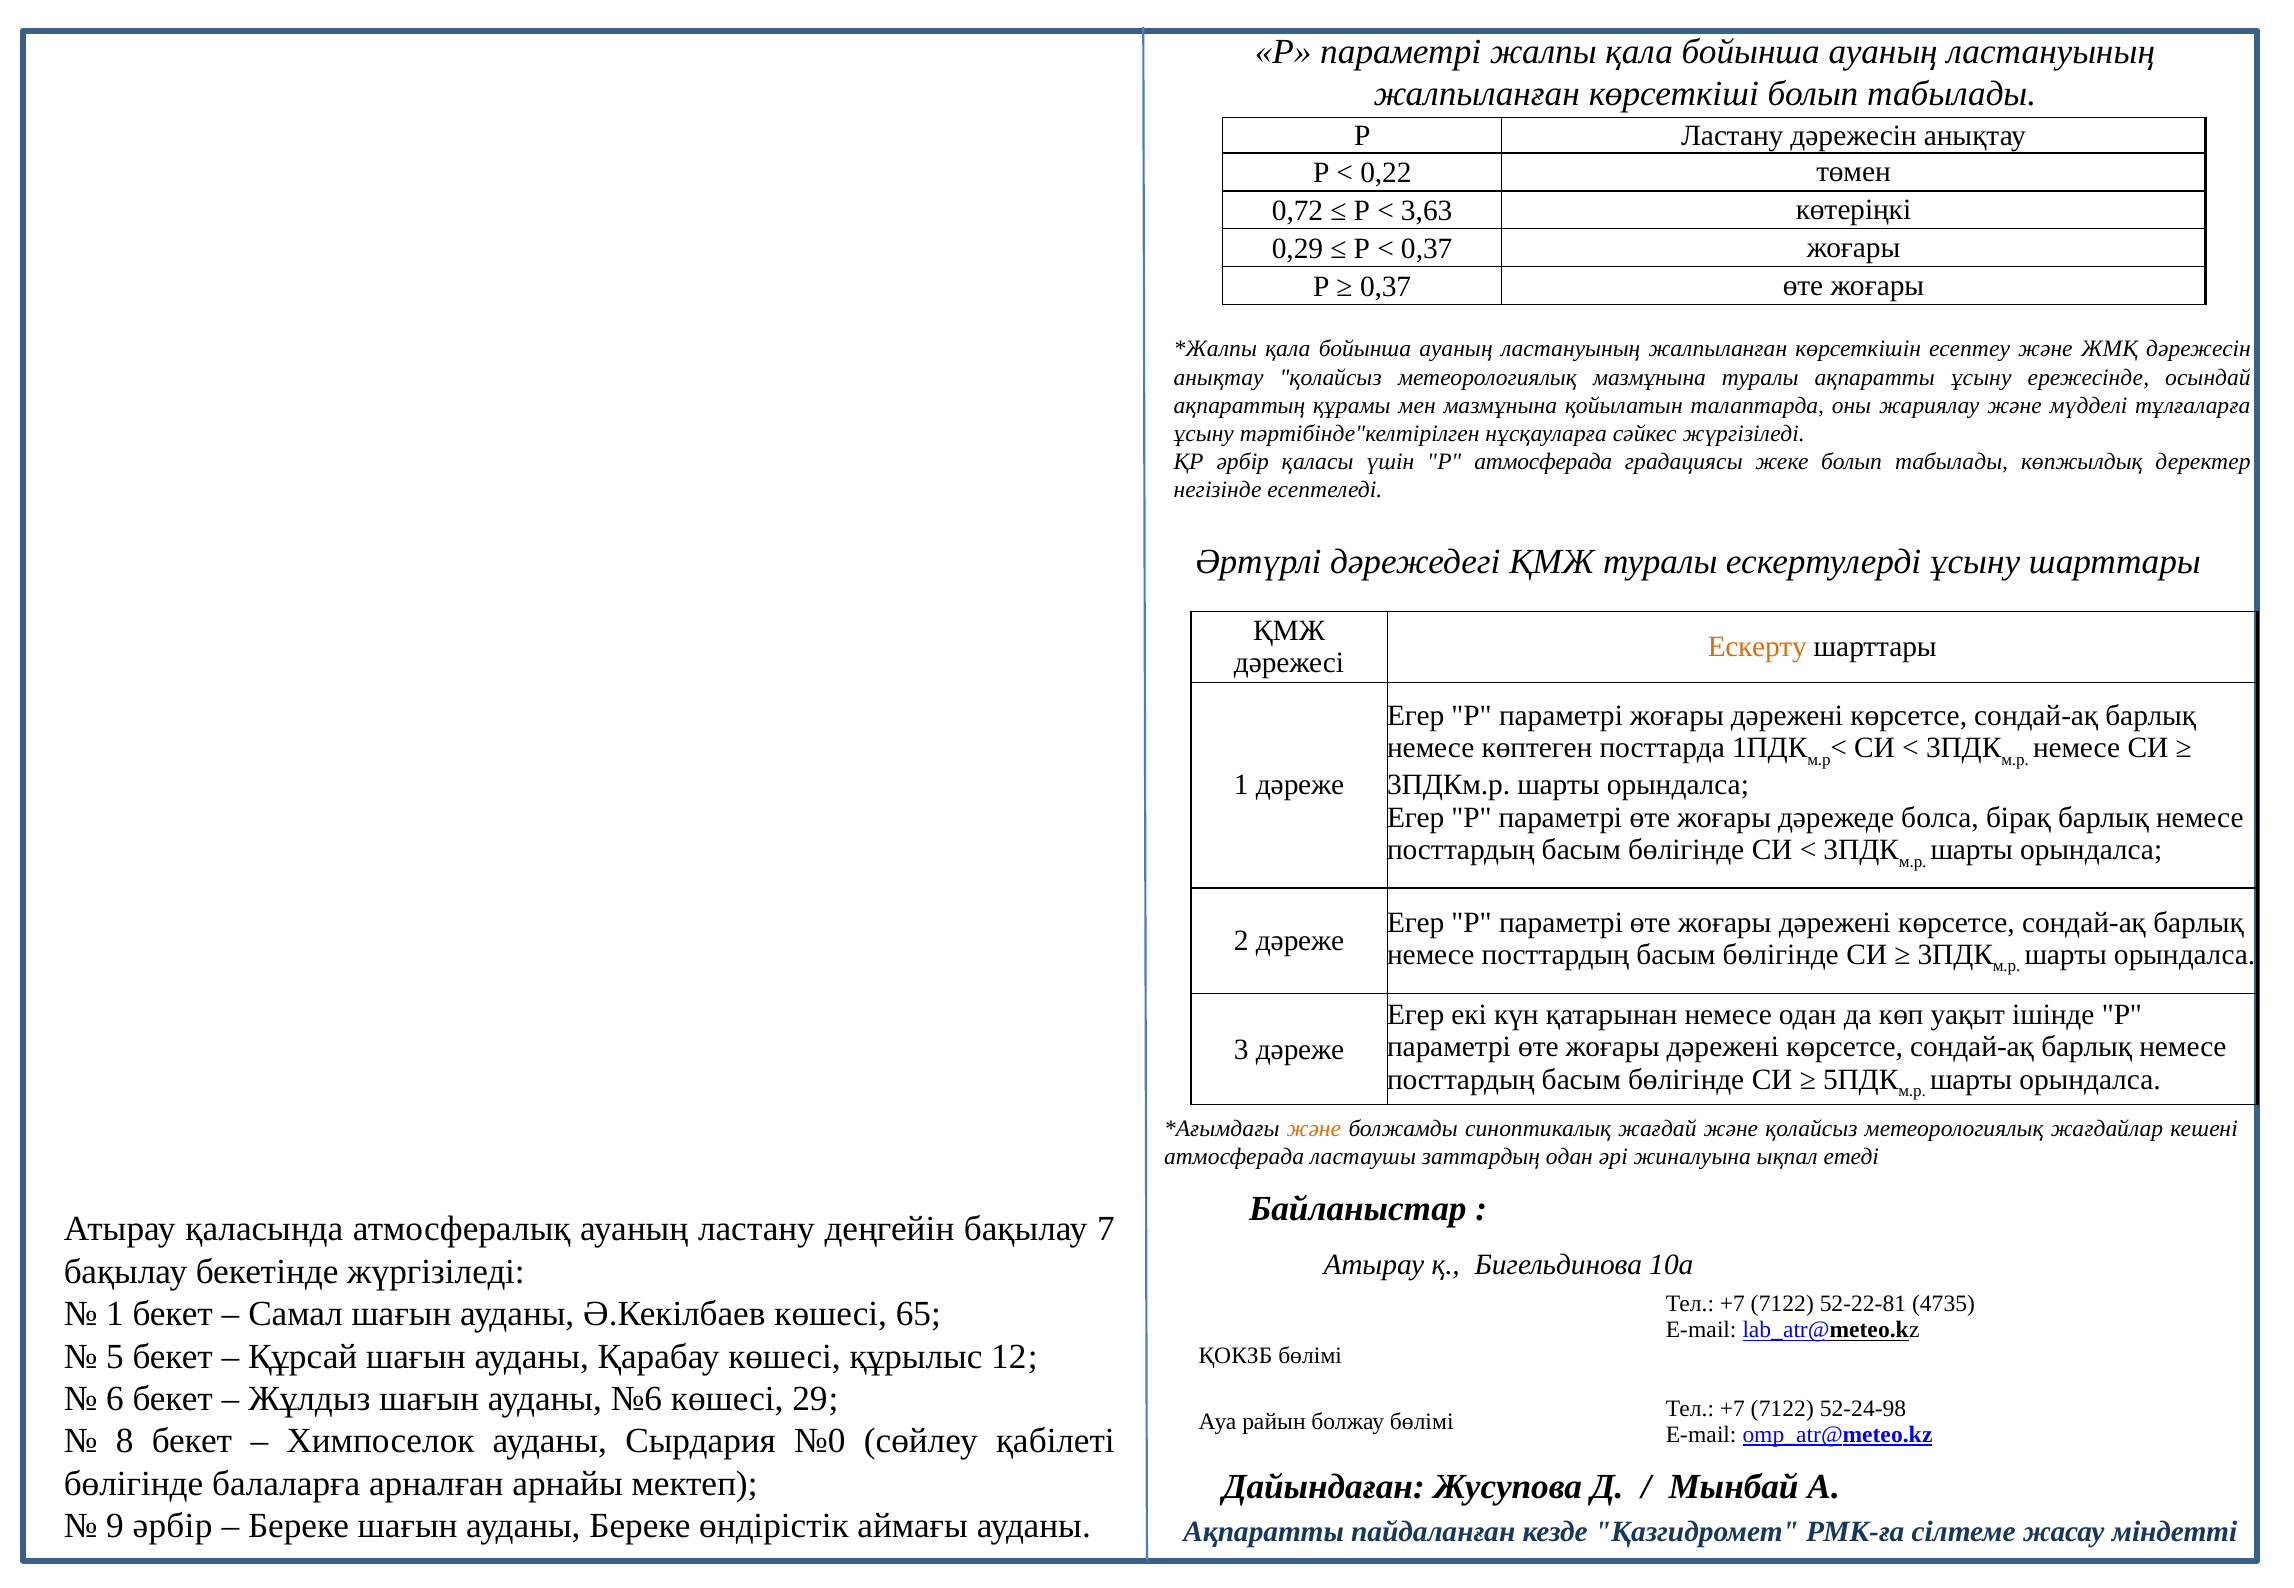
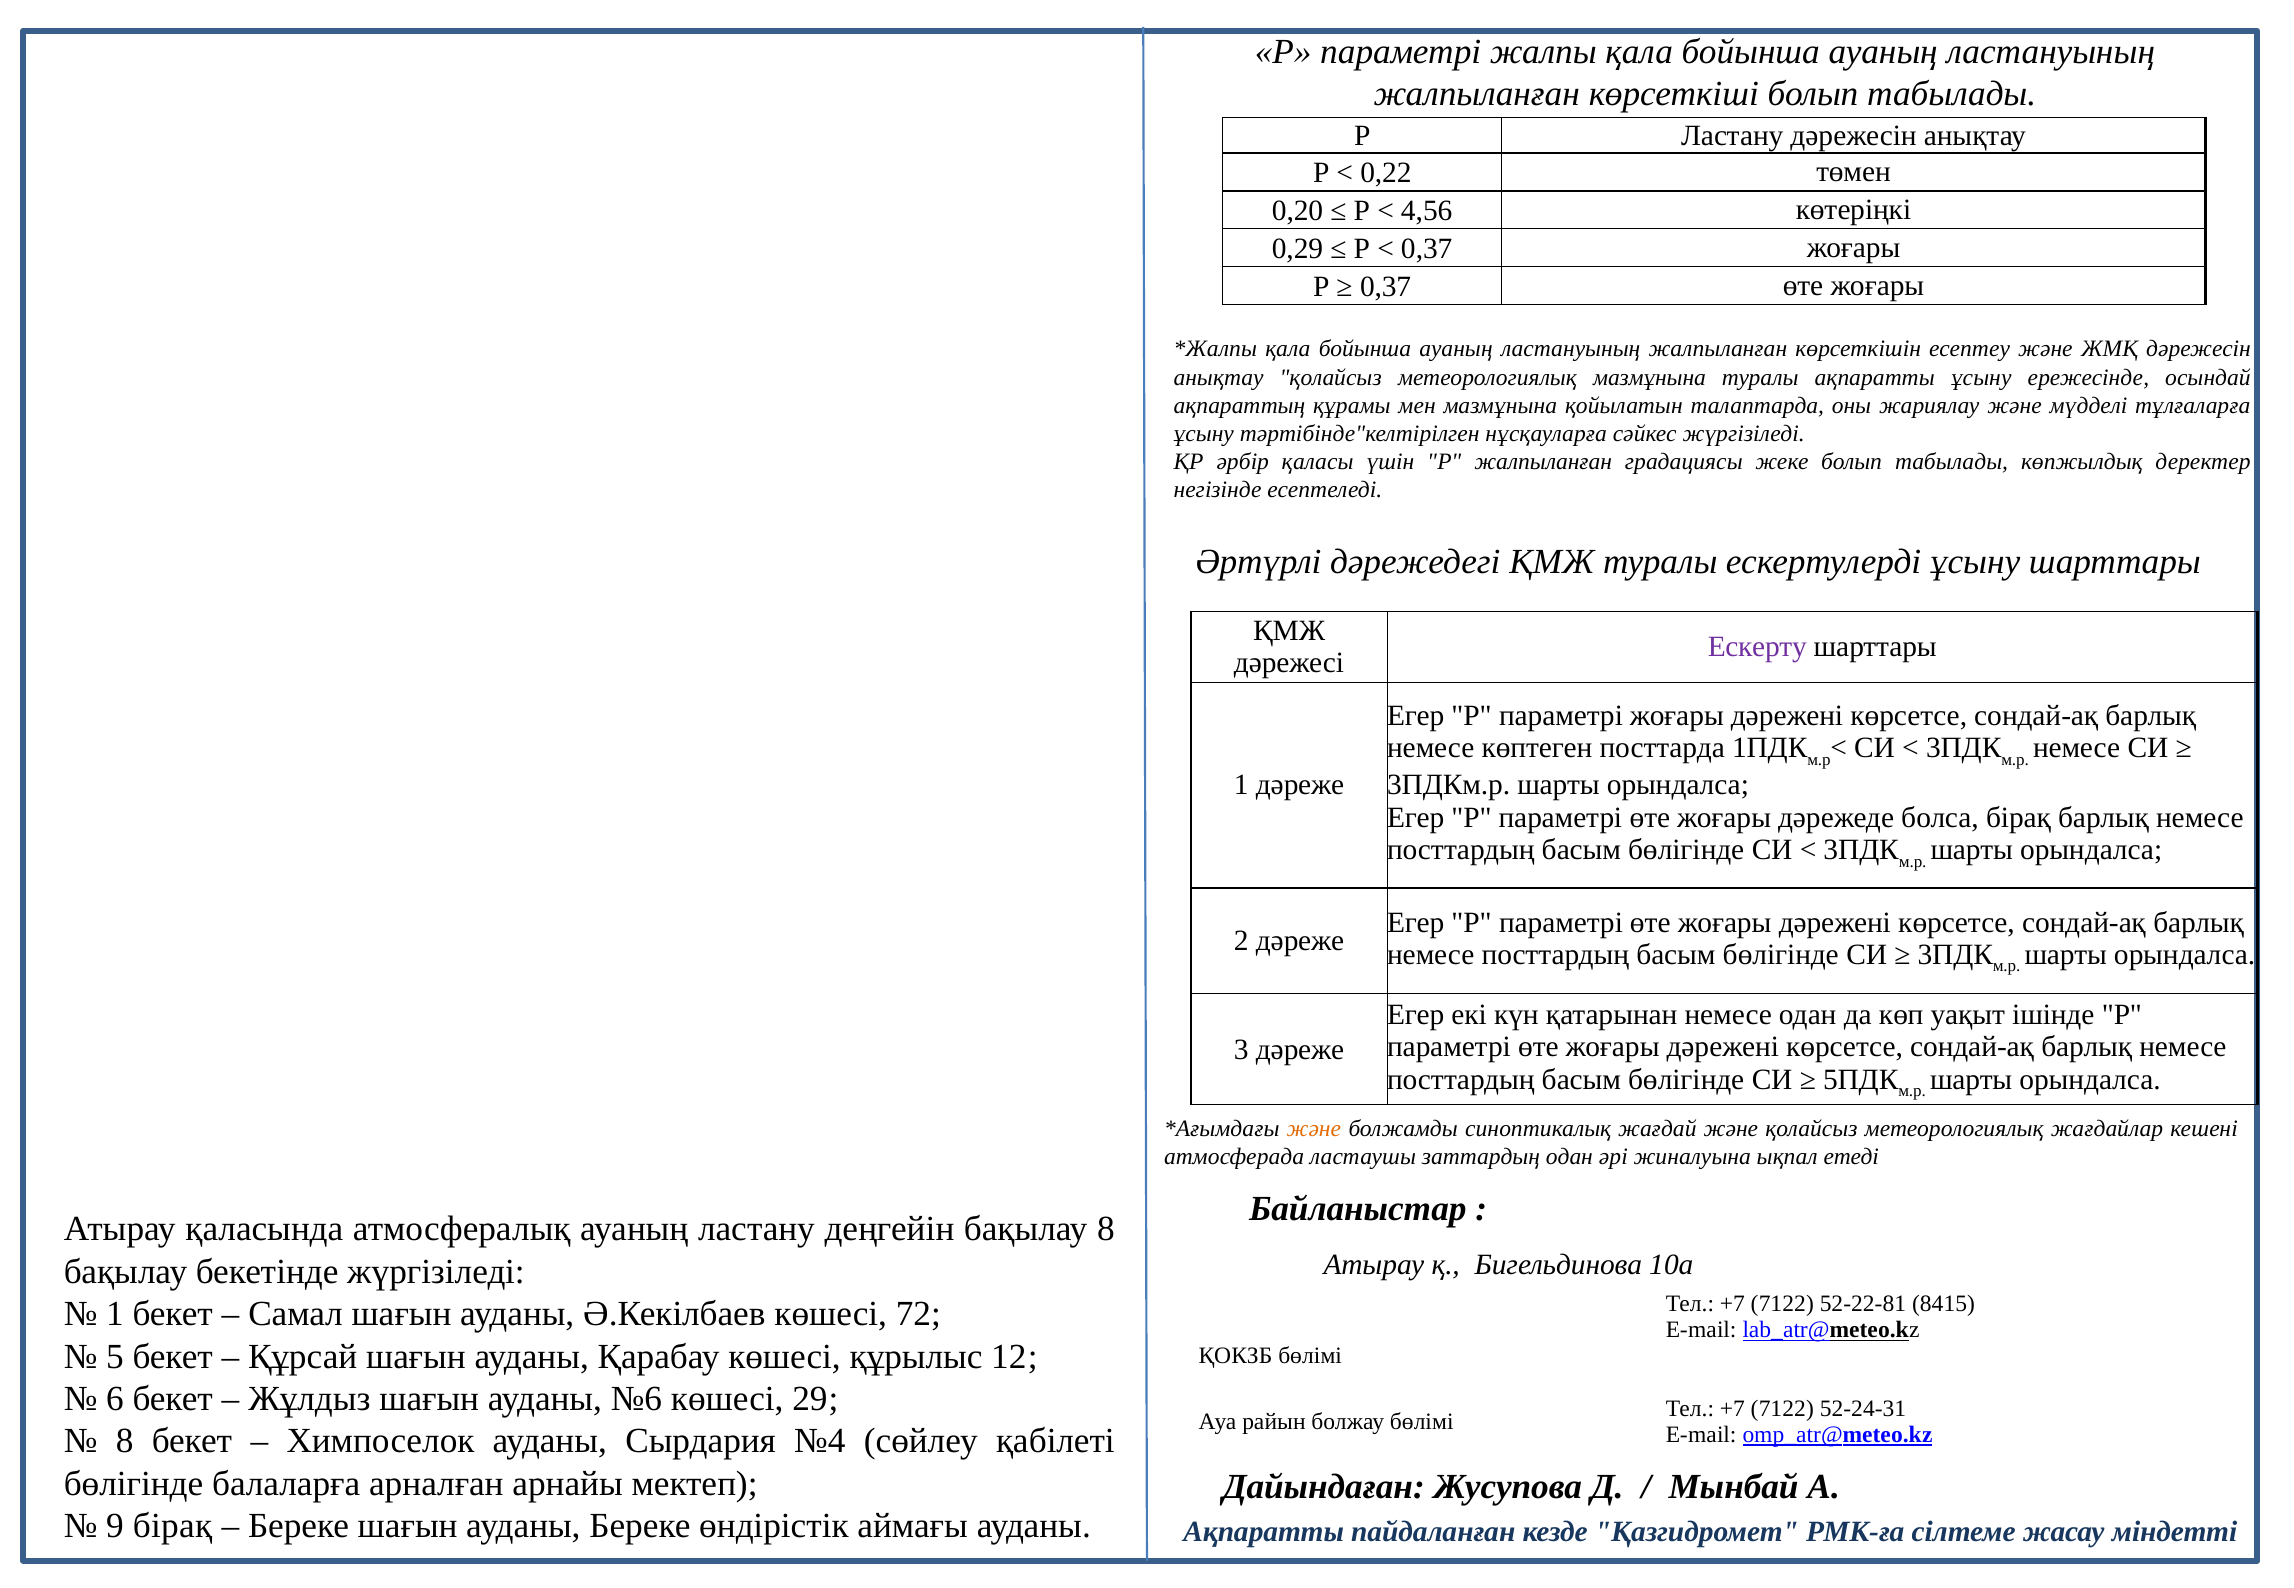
0,72: 0,72 -> 0,20 (1298, 211)
3,63: 3,63 -> 4,56 (1427, 211)
Р атмосферада: атмосферада -> жалпыланған (1543, 462)
Ескерту colour: orange -> purple (1757, 647)
бақылау 7: 7 -> 8 (1106, 1229)
4735: 4735 -> 8415 (1943, 1304)
65: 65 -> 72 (918, 1314)
52-24-98: 52-24-98 -> 52-24-31 (1863, 1409)
№0: №0 -> №4 (820, 1441)
9 әрбір: әрбір -> бірақ (172, 1526)
